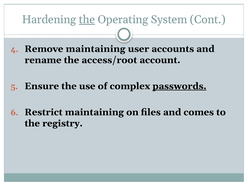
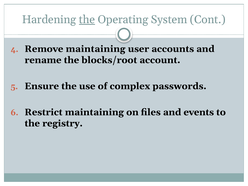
access/root: access/root -> blocks/root (109, 60)
passwords underline: present -> none (179, 86)
comes: comes -> events (199, 112)
